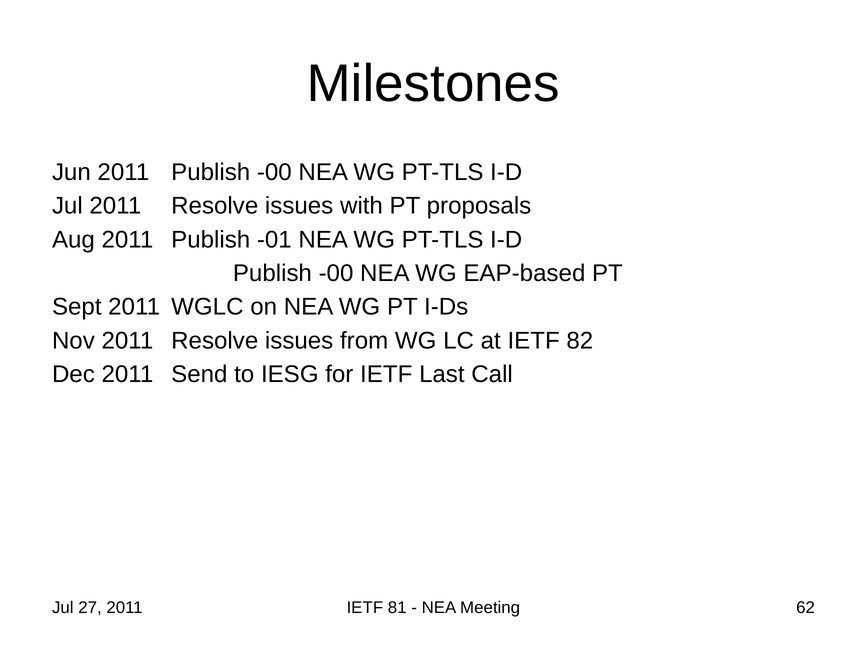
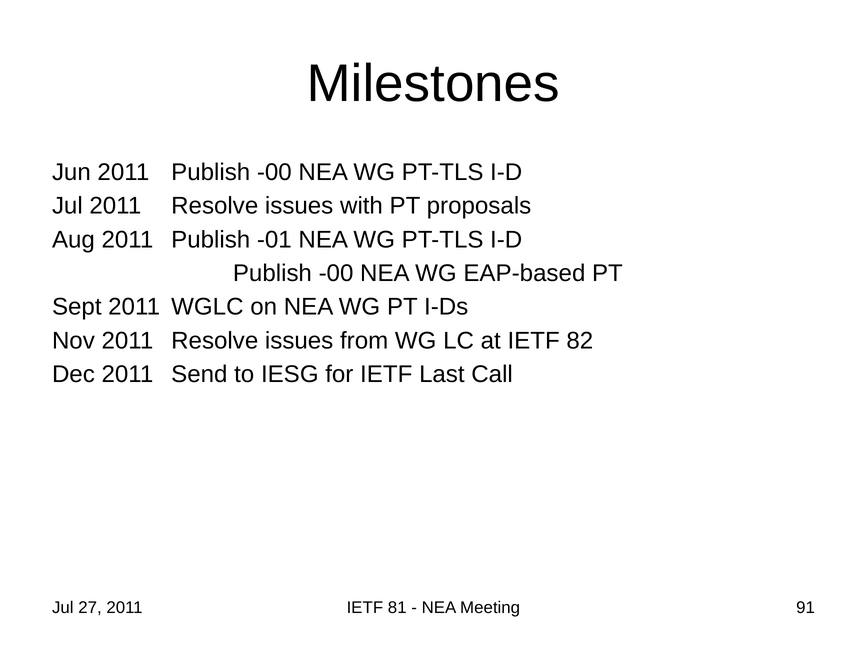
62: 62 -> 91 (806, 608)
